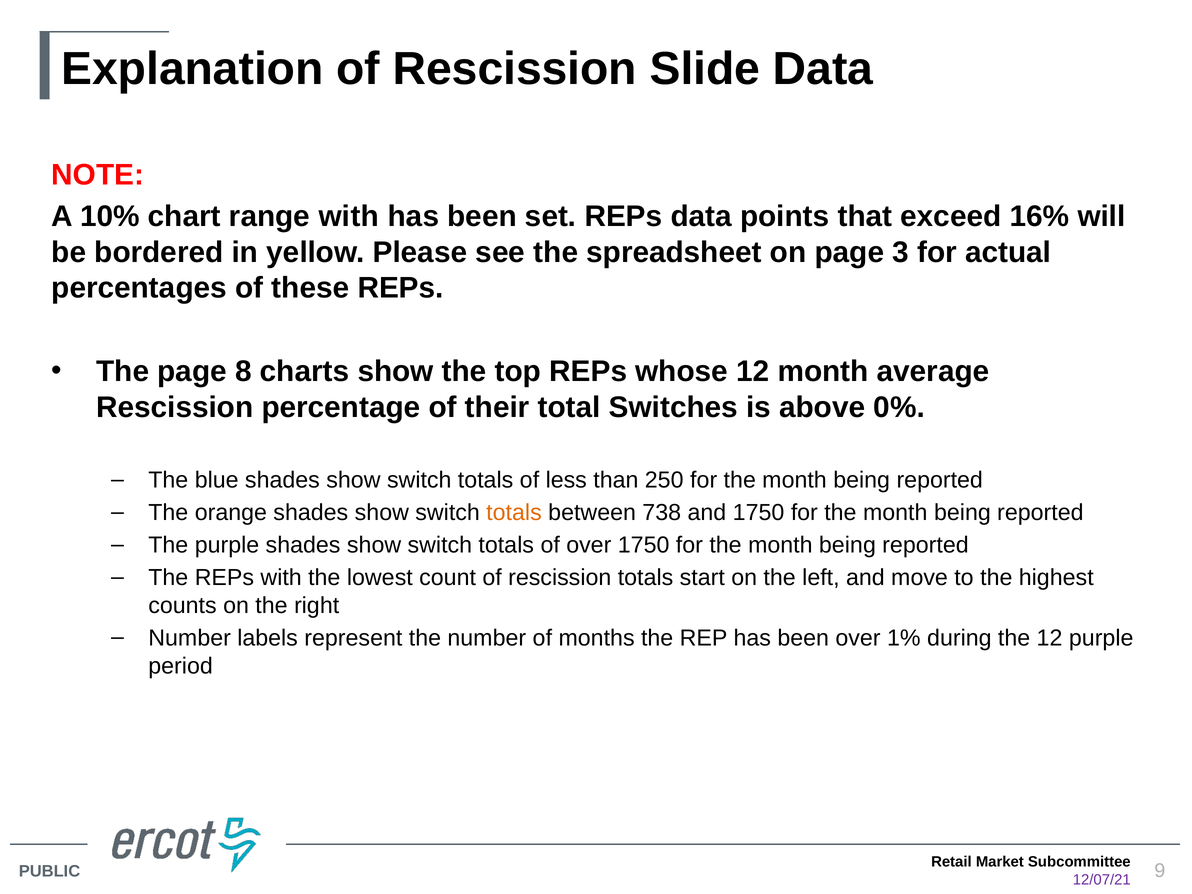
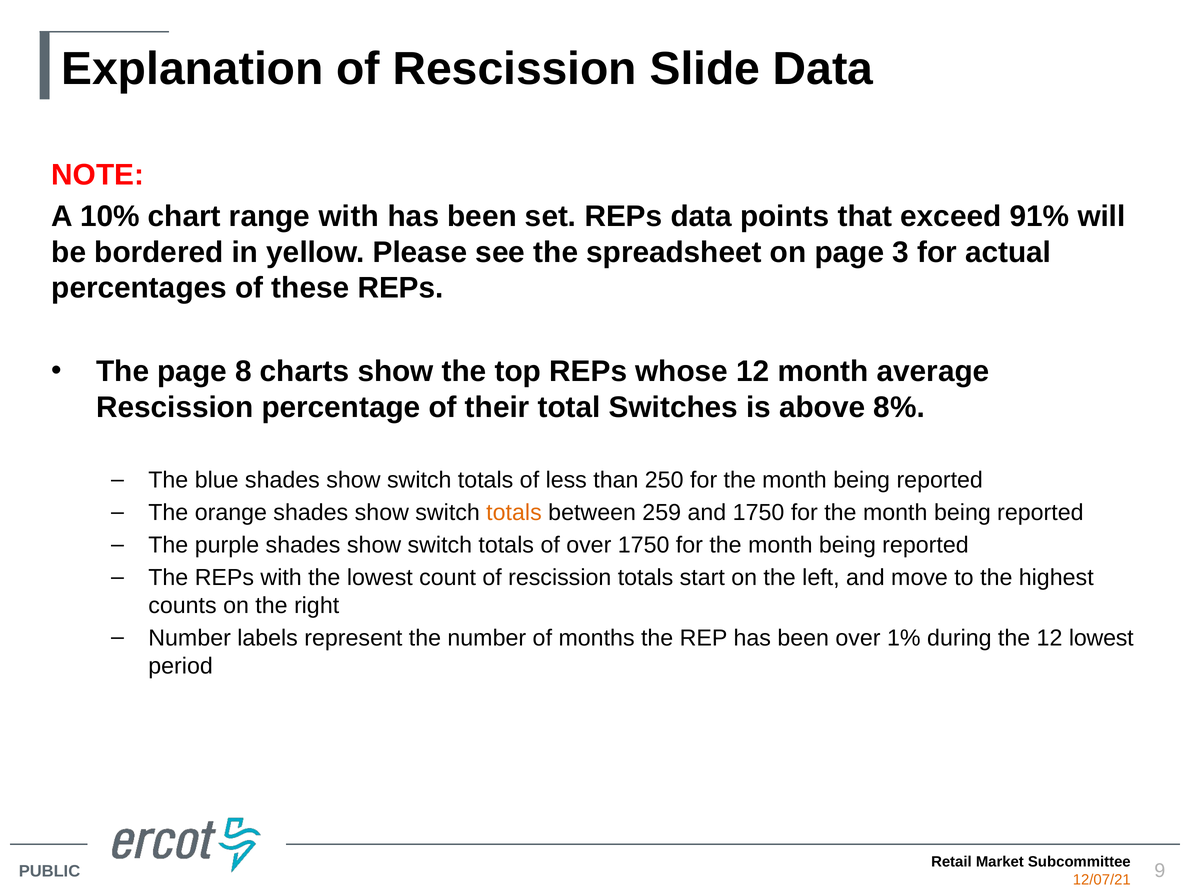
16%: 16% -> 91% (1040, 217)
0%: 0% -> 8% (899, 407)
738: 738 -> 259 (662, 513)
12 purple: purple -> lowest (1101, 638)
12/07/21 colour: purple -> orange (1102, 880)
